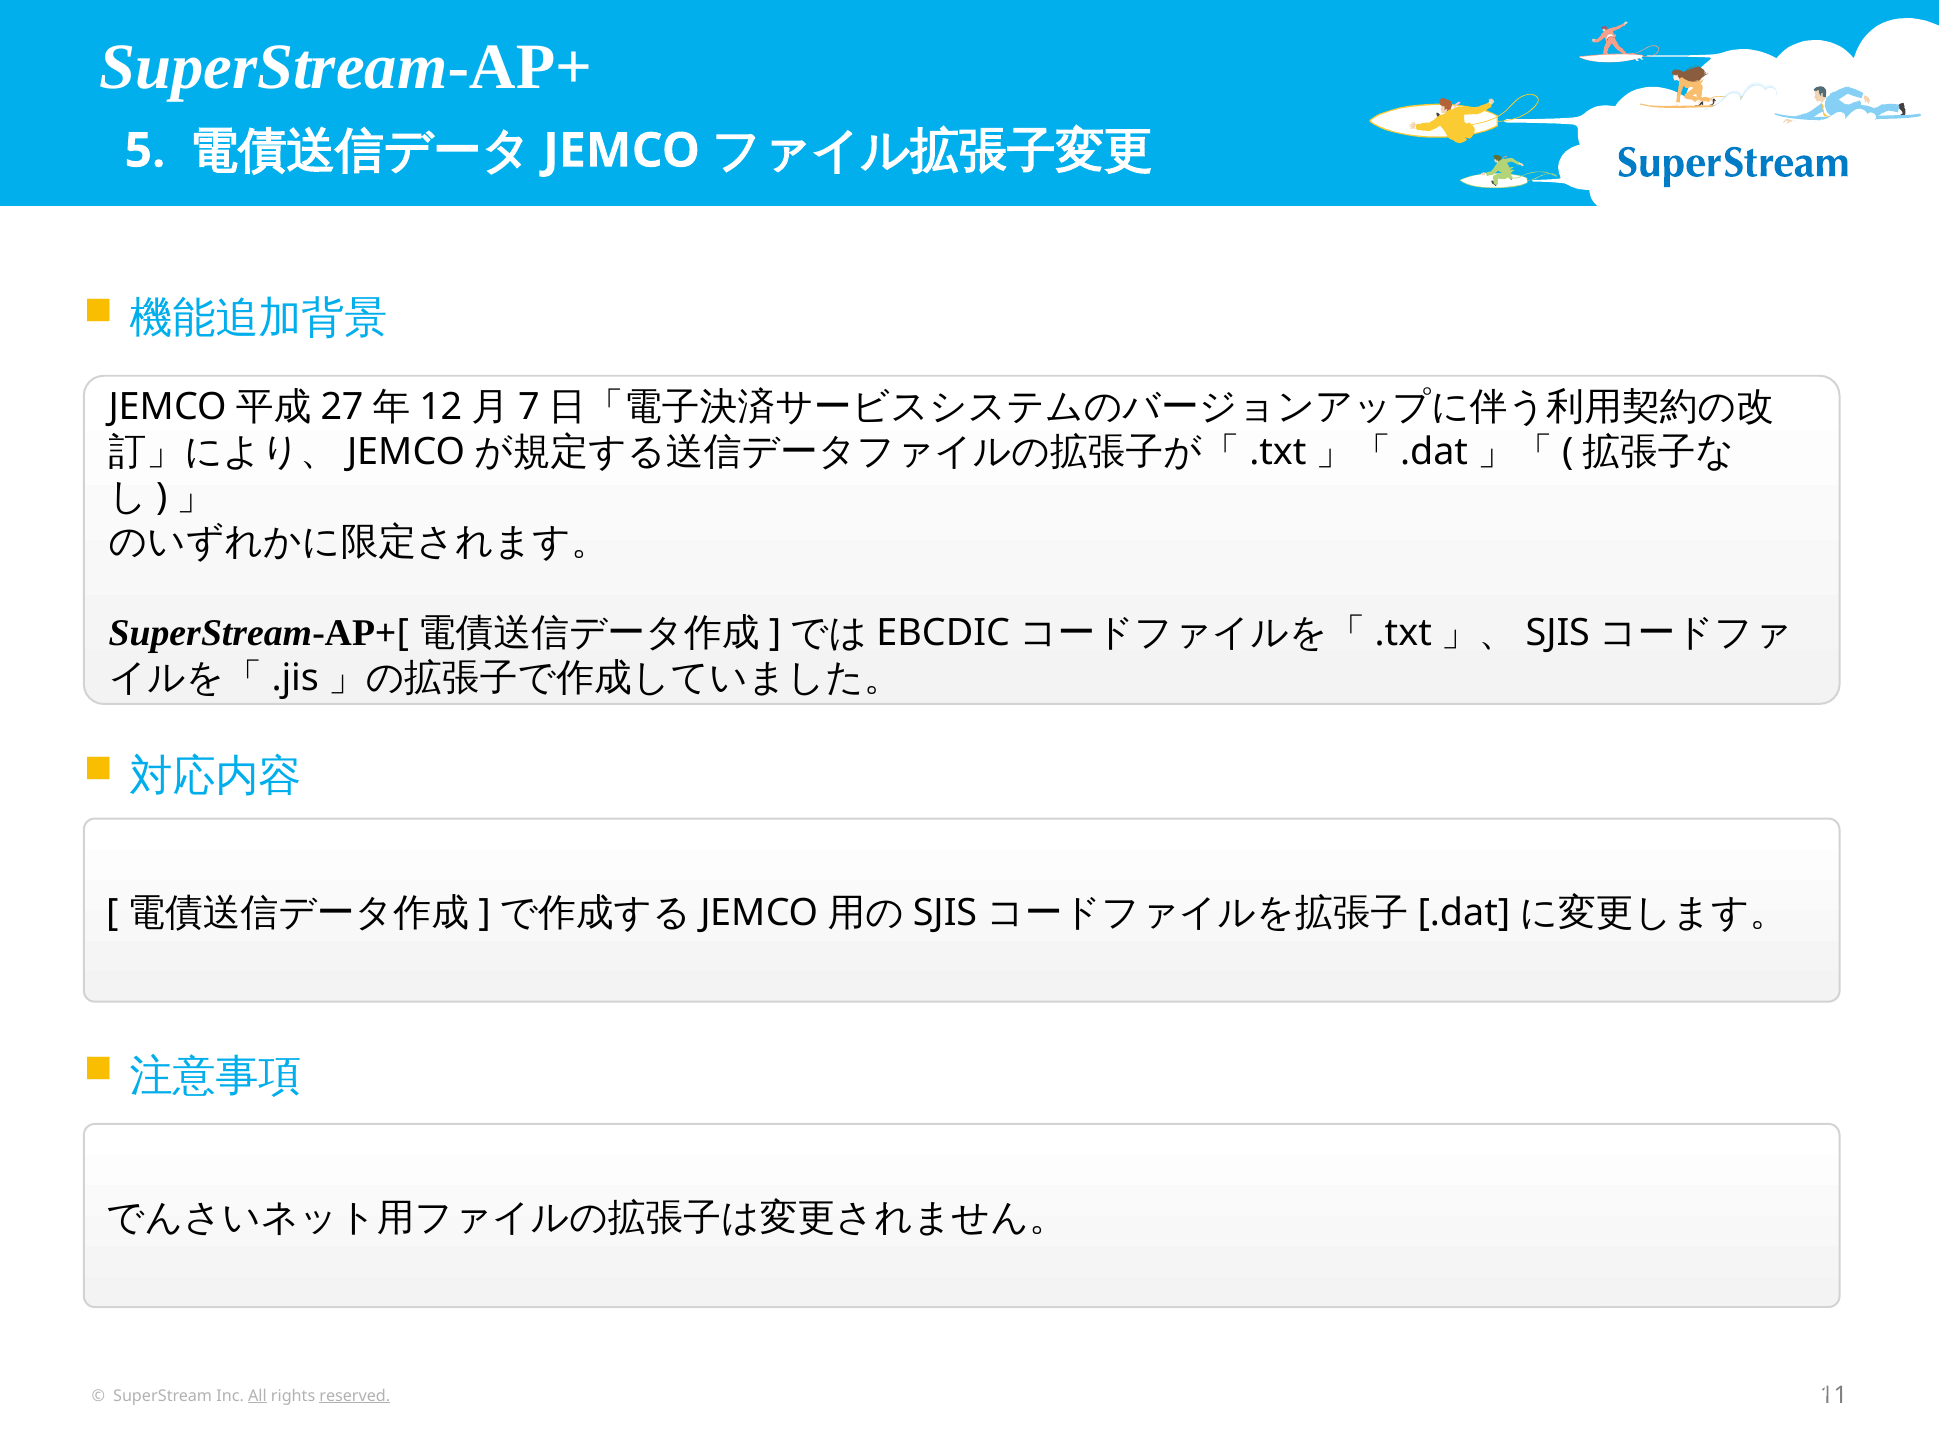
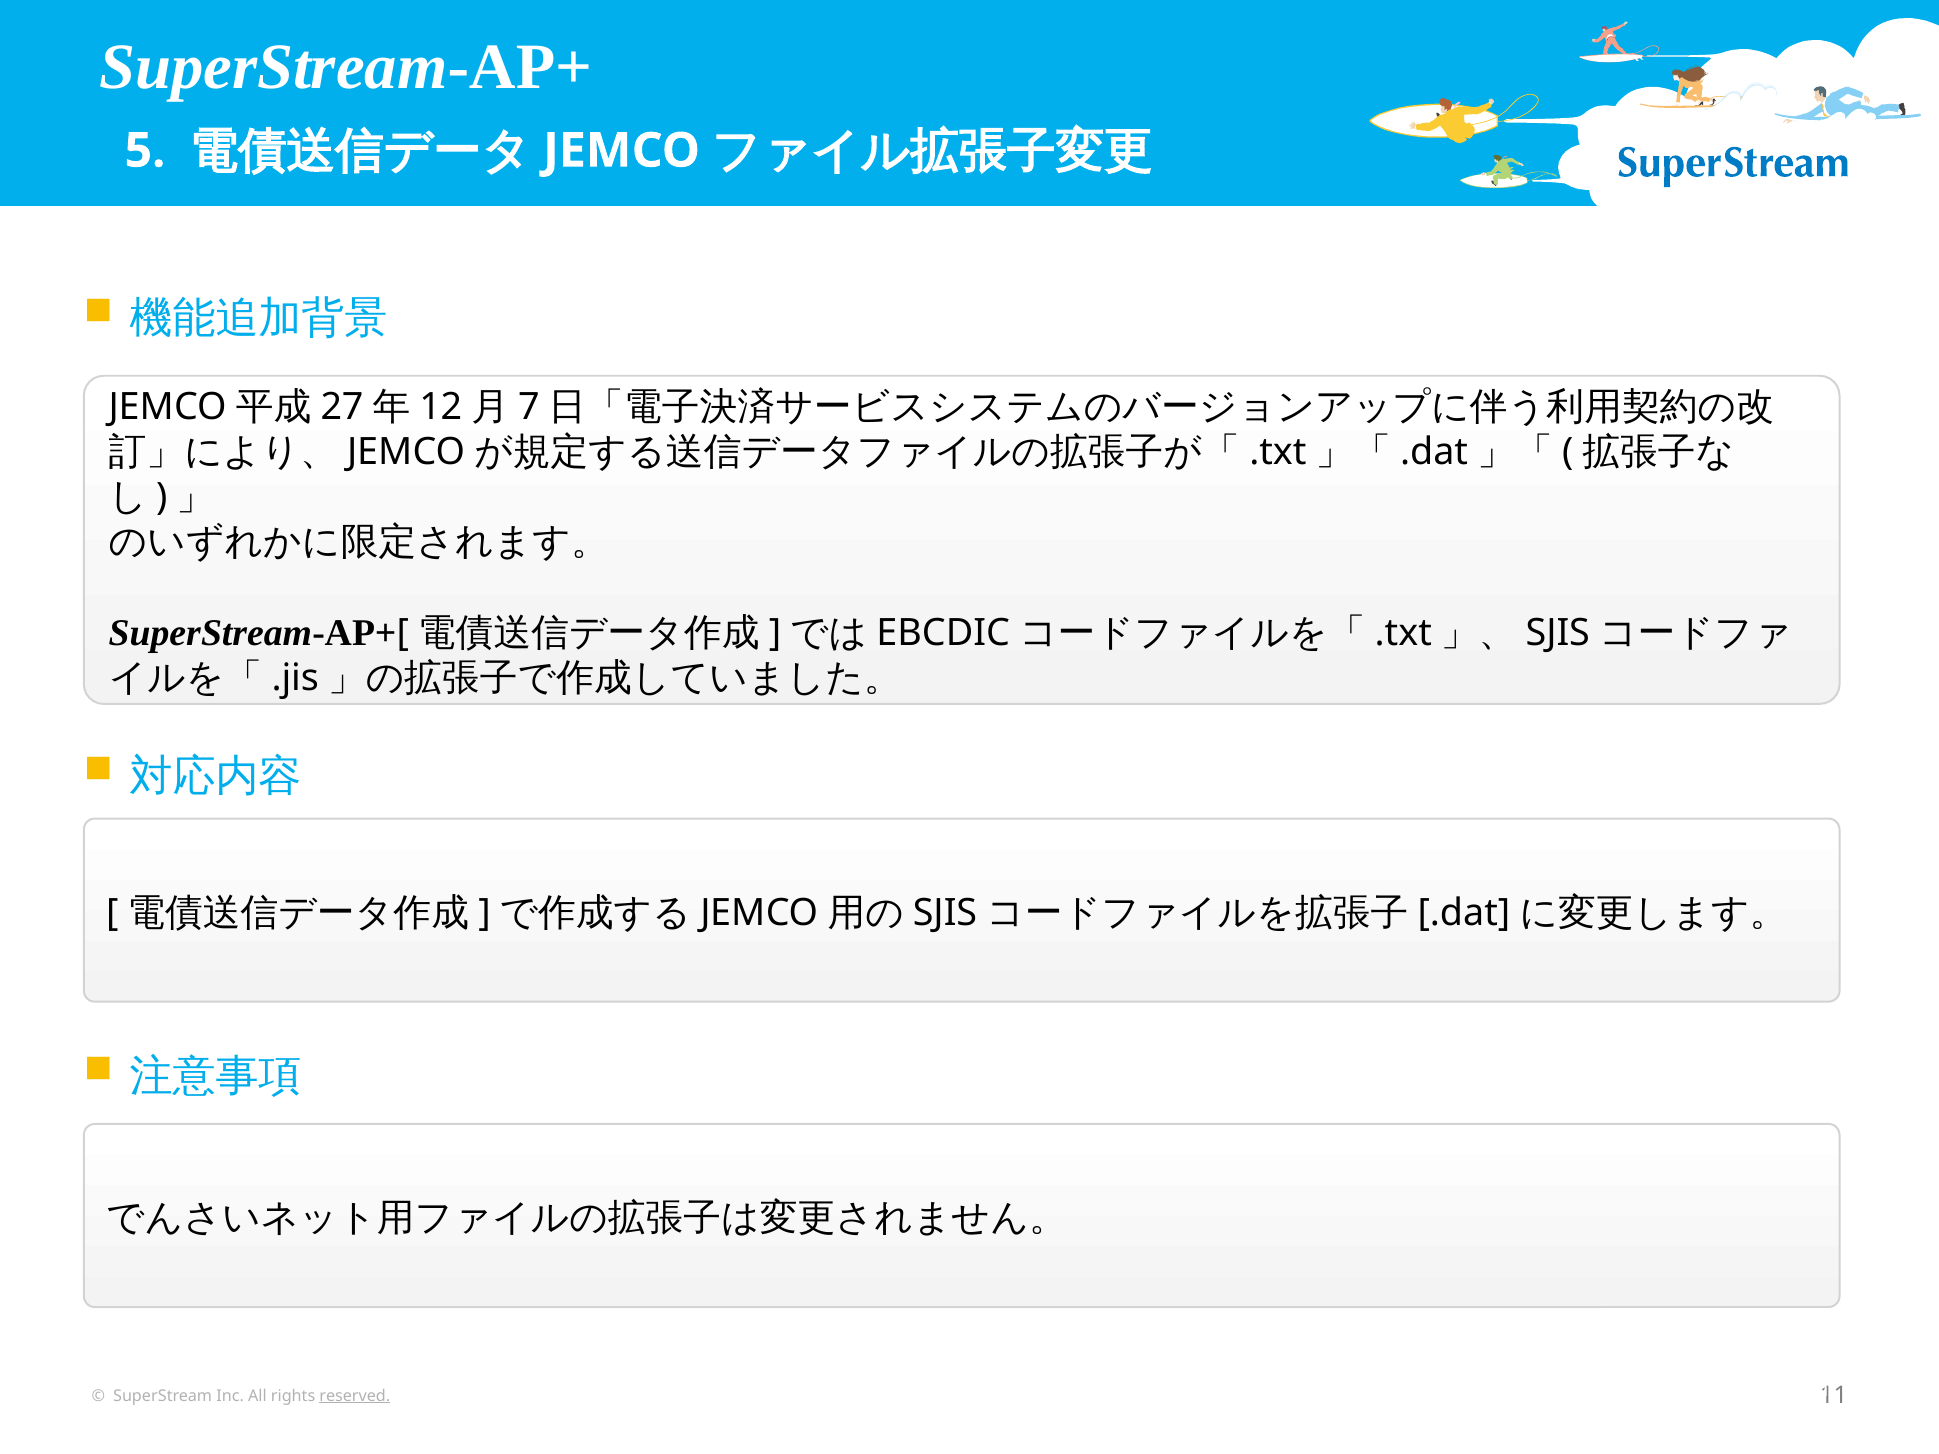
All underline: present -> none (257, 1396)
